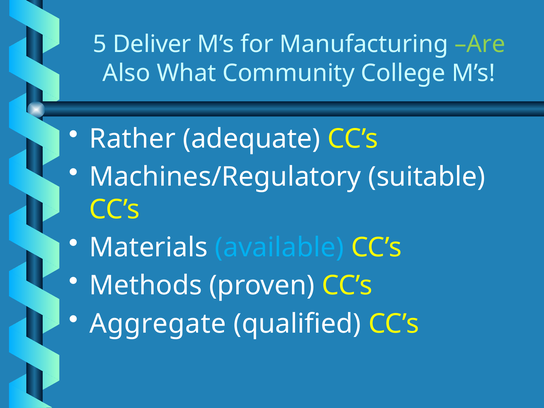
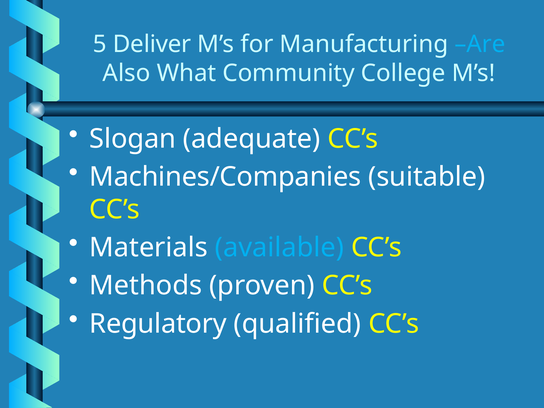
Are colour: light green -> light blue (480, 44)
Rather: Rather -> Slogan (133, 139)
Machines/Regulatory: Machines/Regulatory -> Machines/Companies (225, 177)
Aggregate: Aggregate -> Regulatory (158, 324)
